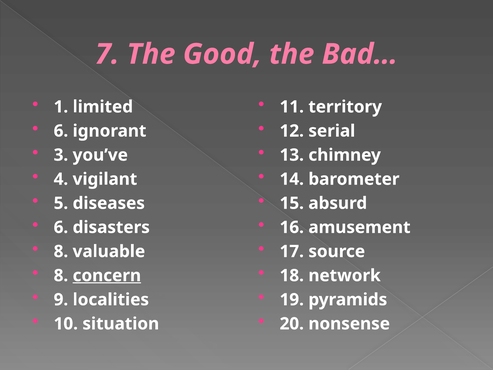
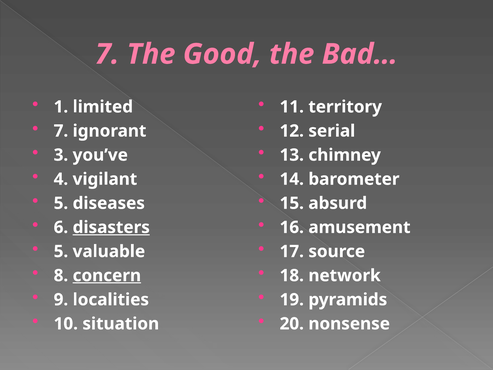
6: 6 -> 7 (61, 131)
disasters underline: none -> present (111, 227)
8: 8 -> 5 (61, 251)
